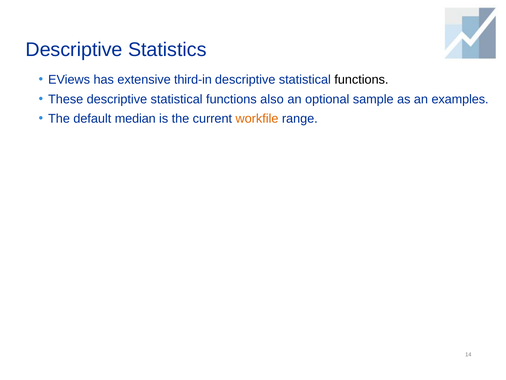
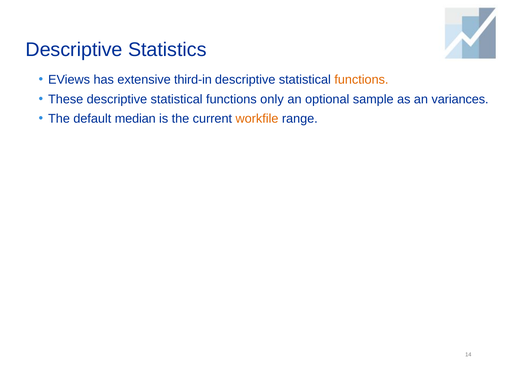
functions colour: black -> orange (361, 80)
also: also -> only (272, 99)
examples: examples -> variances (460, 99)
